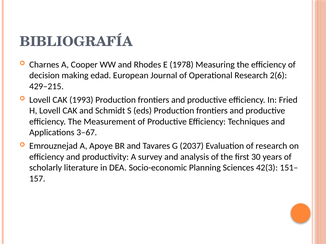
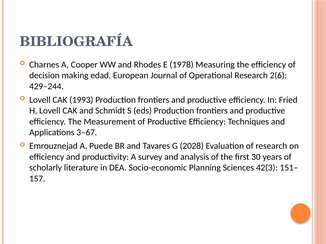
429–215: 429–215 -> 429–244 (46, 86)
Apoye: Apoye -> Puede (101, 146)
2037: 2037 -> 2028 (192, 146)
